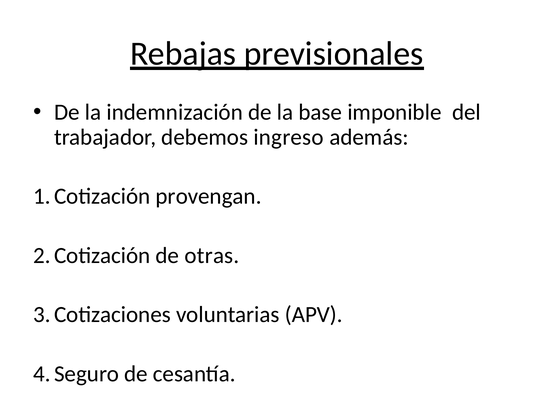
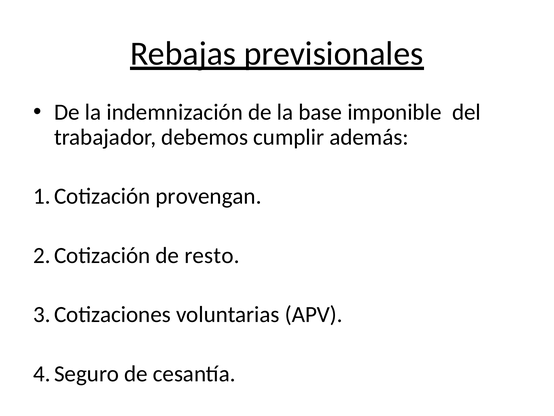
ingreso: ingreso -> cumplir (289, 137)
otras: otras -> resto (212, 255)
